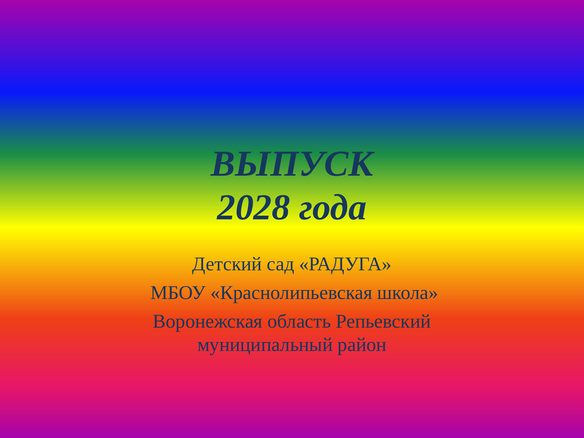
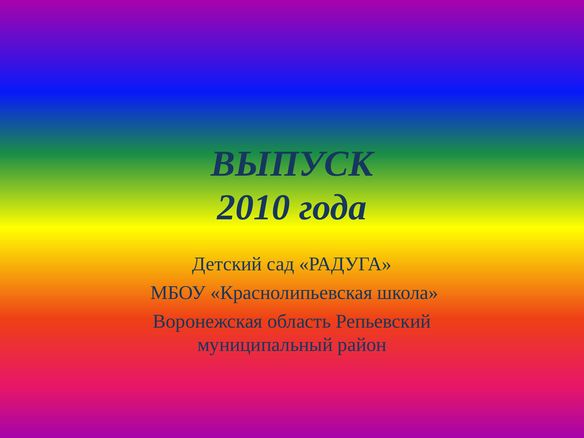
2028: 2028 -> 2010 (254, 207)
